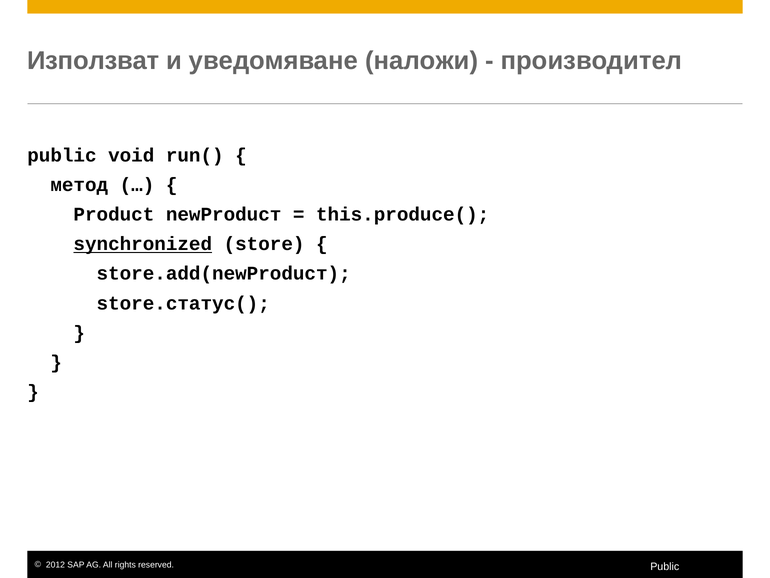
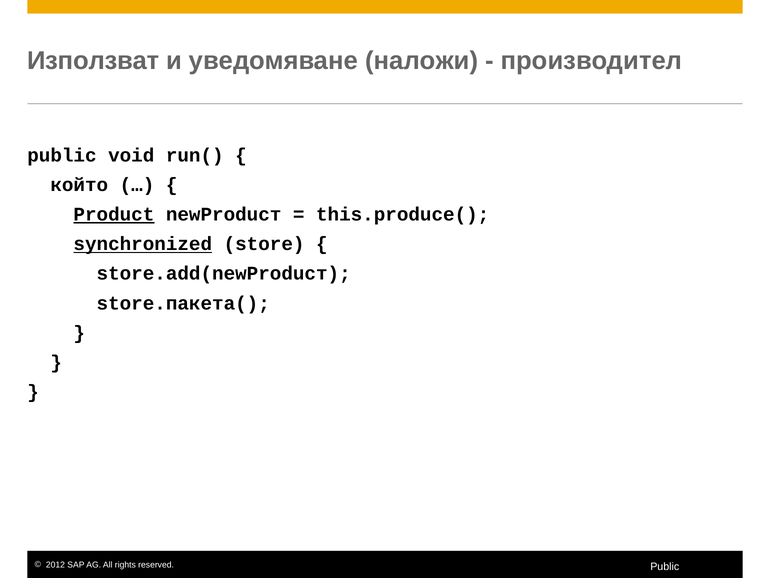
метод: метод -> който (79, 185)
Product underline: none -> present (114, 214)
store.статус(: store.статус( -> store.пакета( (183, 303)
